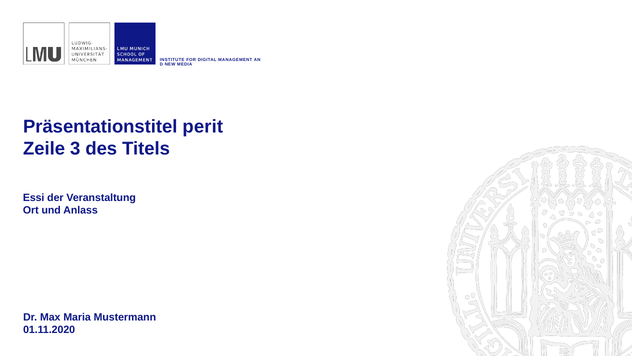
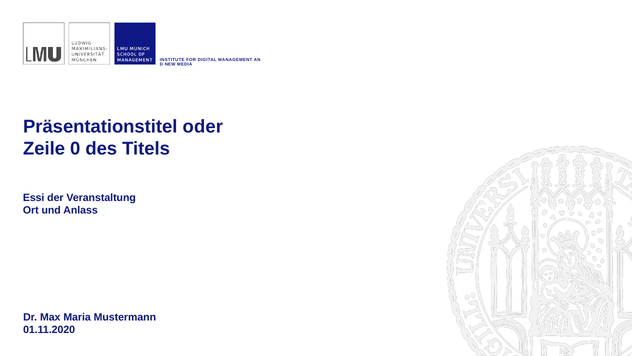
perit: perit -> oder (203, 126)
3: 3 -> 0 (75, 148)
